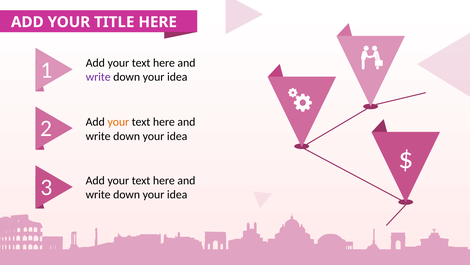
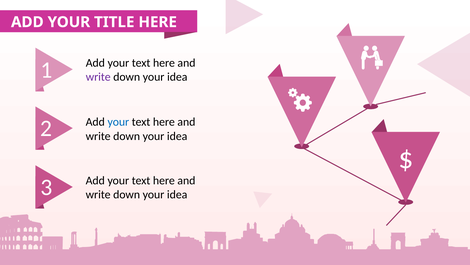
your colour: orange -> blue (118, 122)
